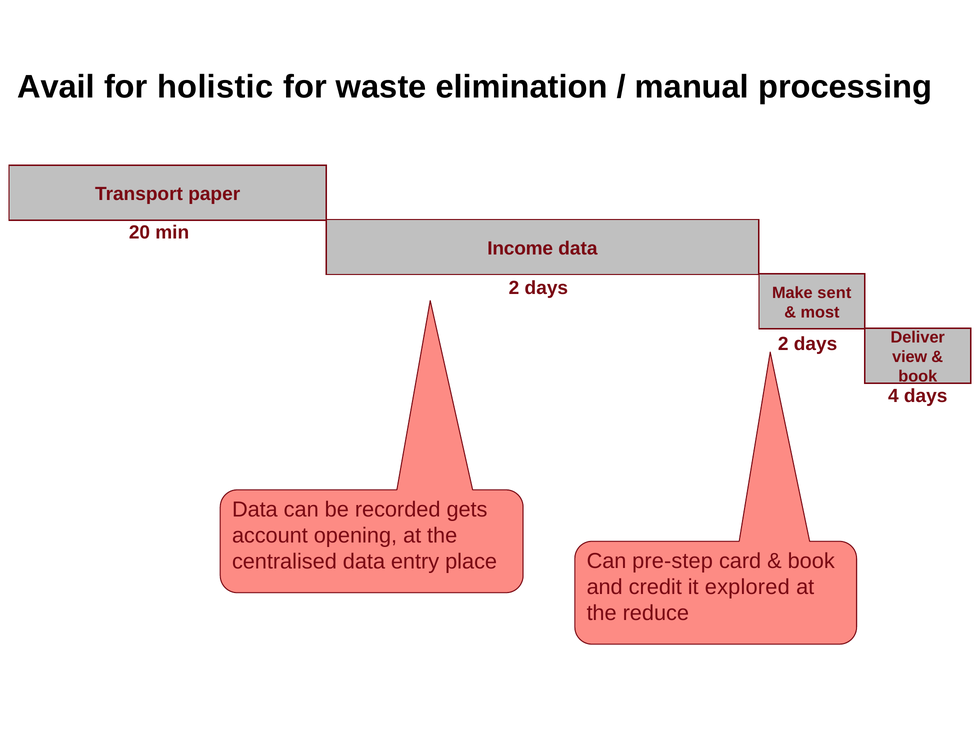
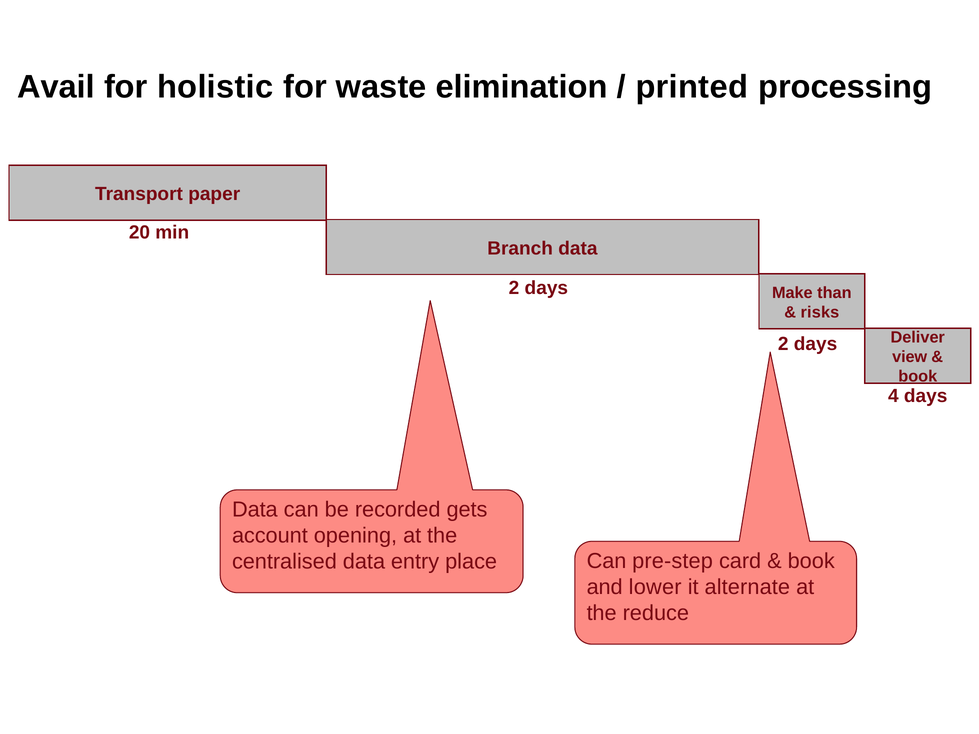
manual: manual -> printed (692, 87)
Income: Income -> Branch (520, 248)
sent: sent -> than (834, 293)
most: most -> risks (820, 312)
credit: credit -> lower (655, 587)
explored: explored -> alternate (747, 587)
